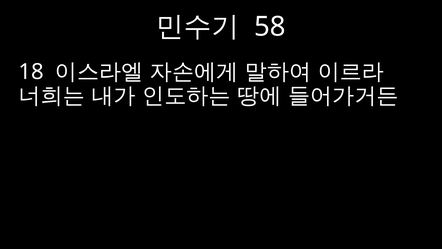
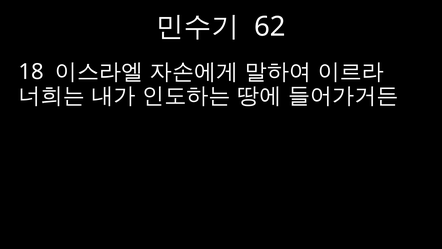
58: 58 -> 62 (270, 27)
